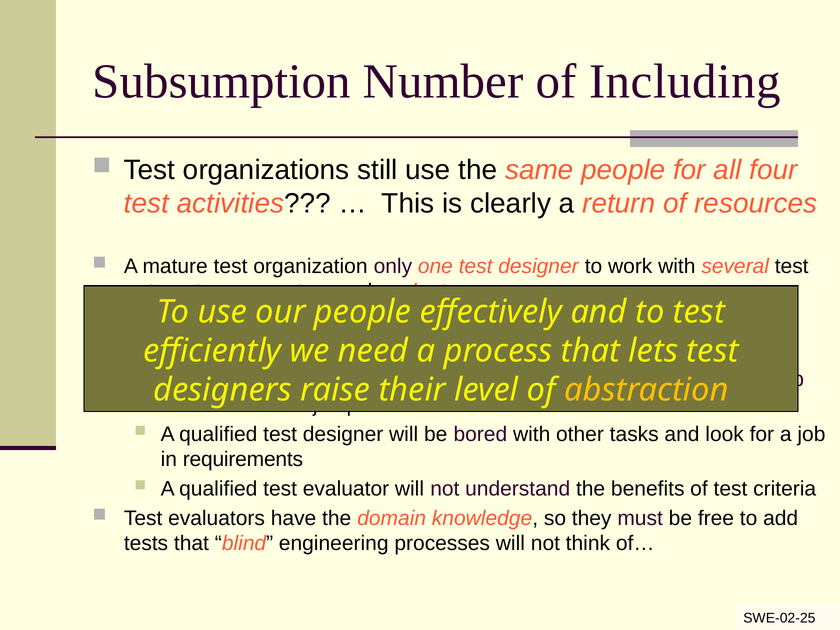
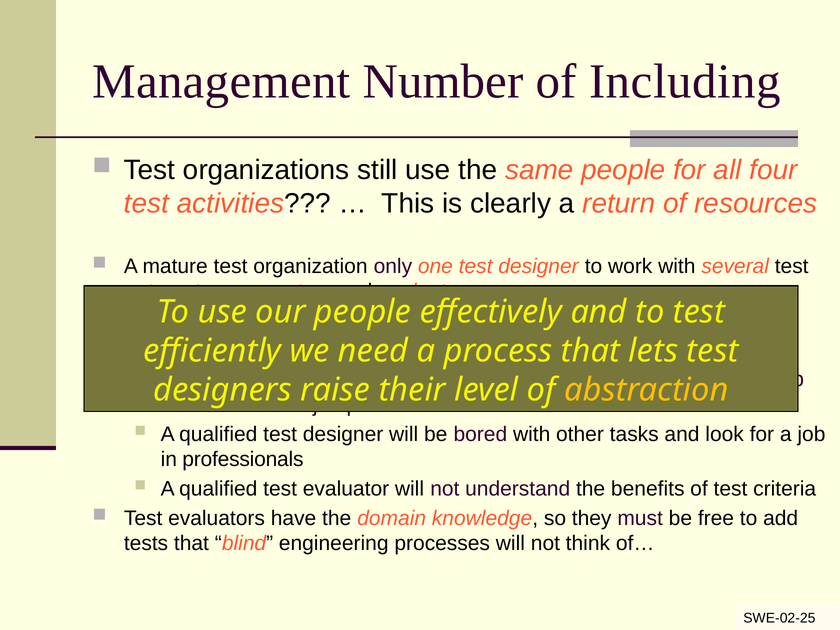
Subsumption: Subsumption -> Management (221, 81)
requirements: requirements -> professionals (243, 459)
